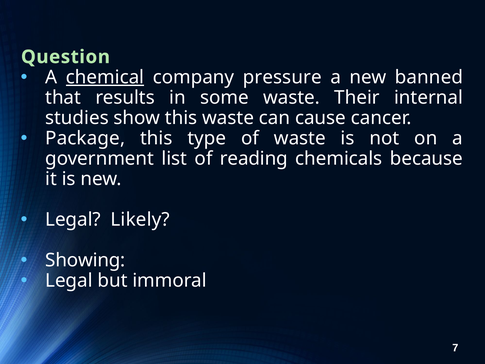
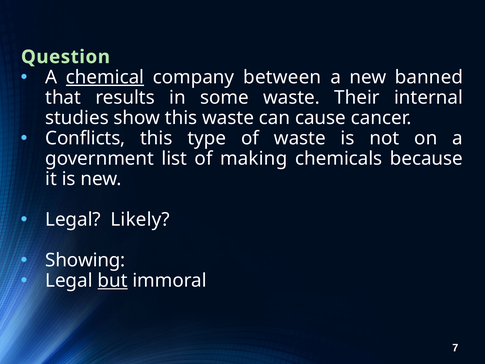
pressure: pressure -> between (282, 77)
Package: Package -> Conflicts (85, 138)
reading: reading -> making (254, 159)
but underline: none -> present (113, 280)
